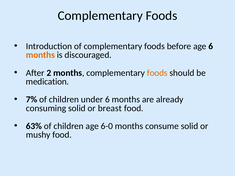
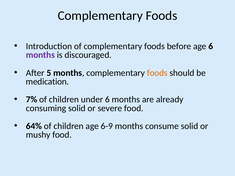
months colour: orange -> purple (40, 55)
2: 2 -> 5 (49, 73)
breast: breast -> severe (110, 108)
63%: 63% -> 64% (34, 126)
6-0: 6-0 -> 6-9 (107, 126)
